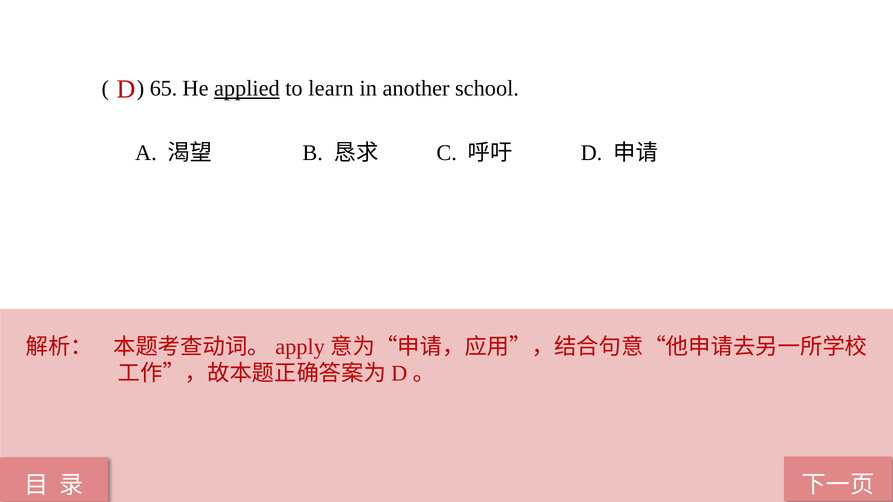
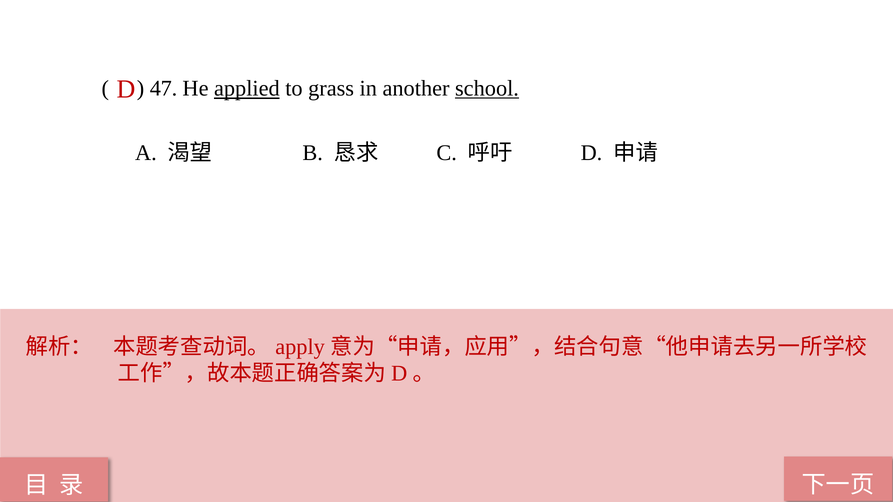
65: 65 -> 47 (163, 88)
learn: learn -> grass (331, 88)
school underline: none -> present (487, 88)
